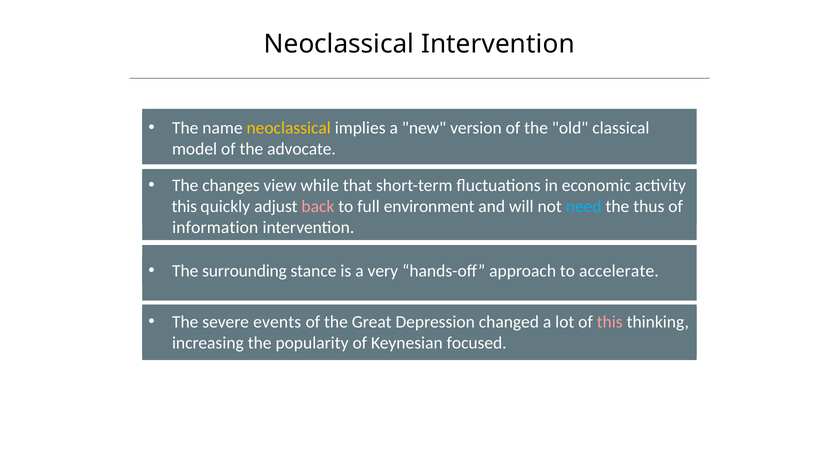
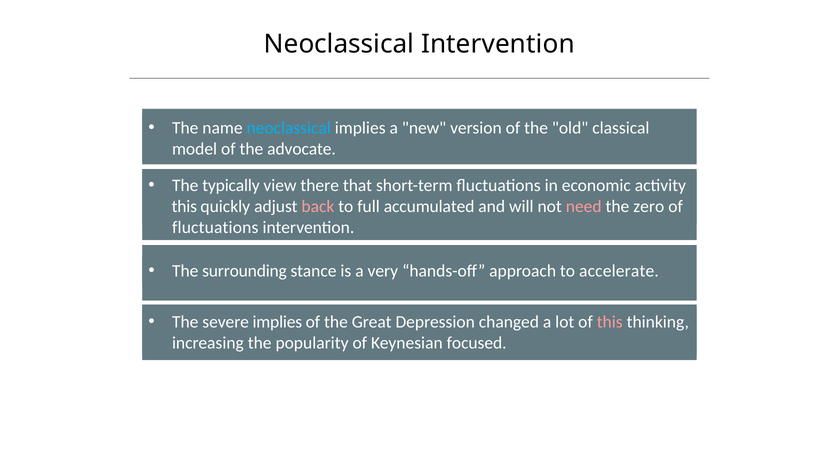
neoclassical colour: yellow -> light blue (289, 128)
changes: changes -> typically (231, 186)
while: while -> there (320, 186)
environment: environment -> accumulated (429, 207)
need colour: light blue -> pink (584, 207)
thus: thus -> zero (649, 207)
information: information -> fluctuations (215, 228)
severe events: events -> implies (277, 322)
